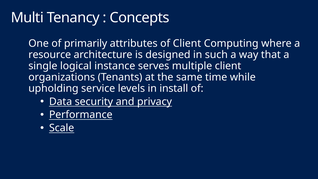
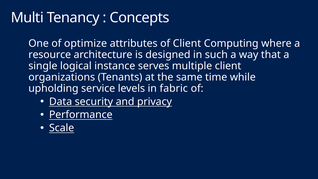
primarily: primarily -> optimize (86, 43)
install: install -> fabric (174, 88)
